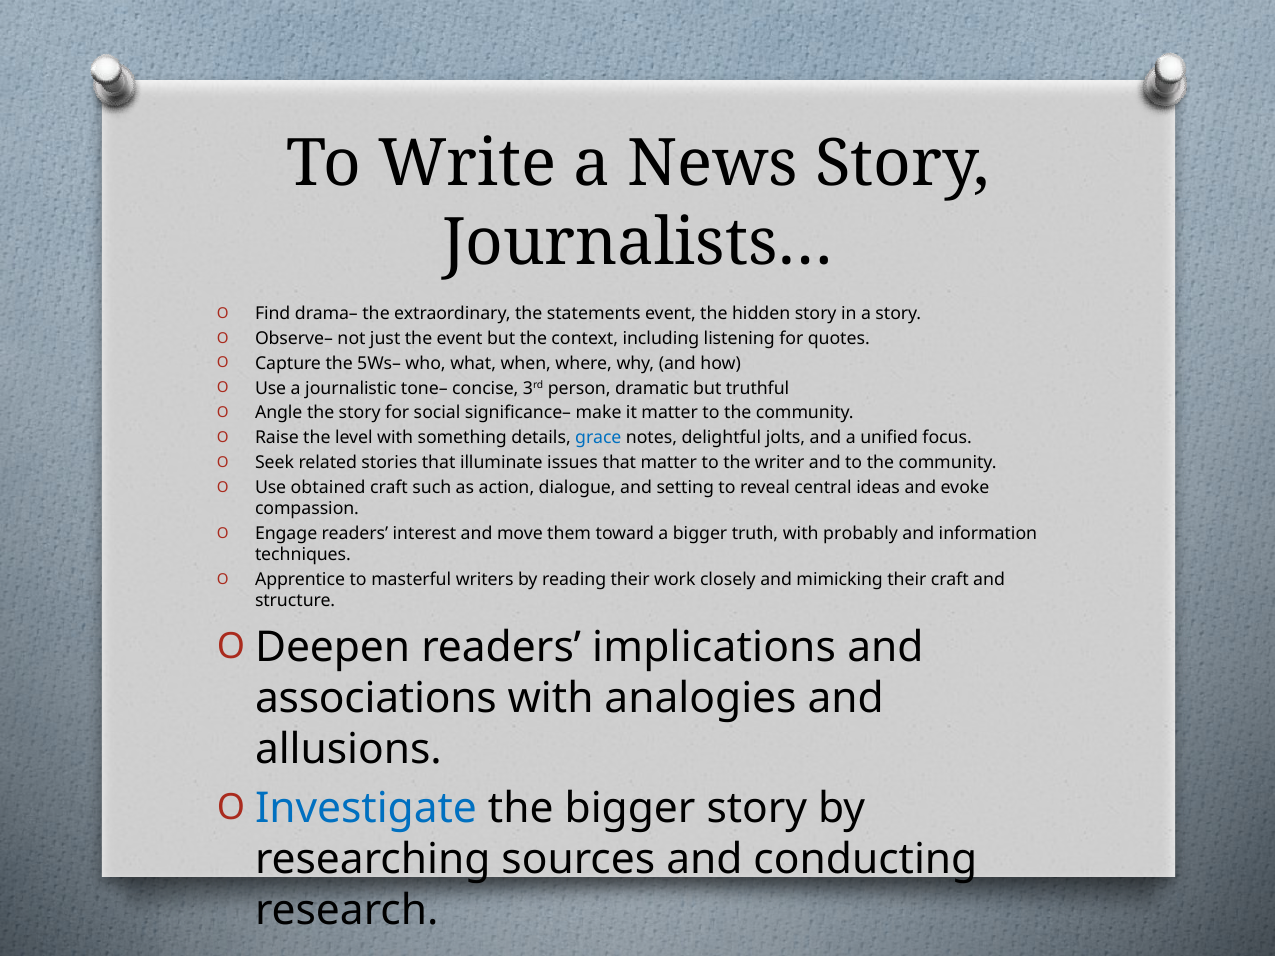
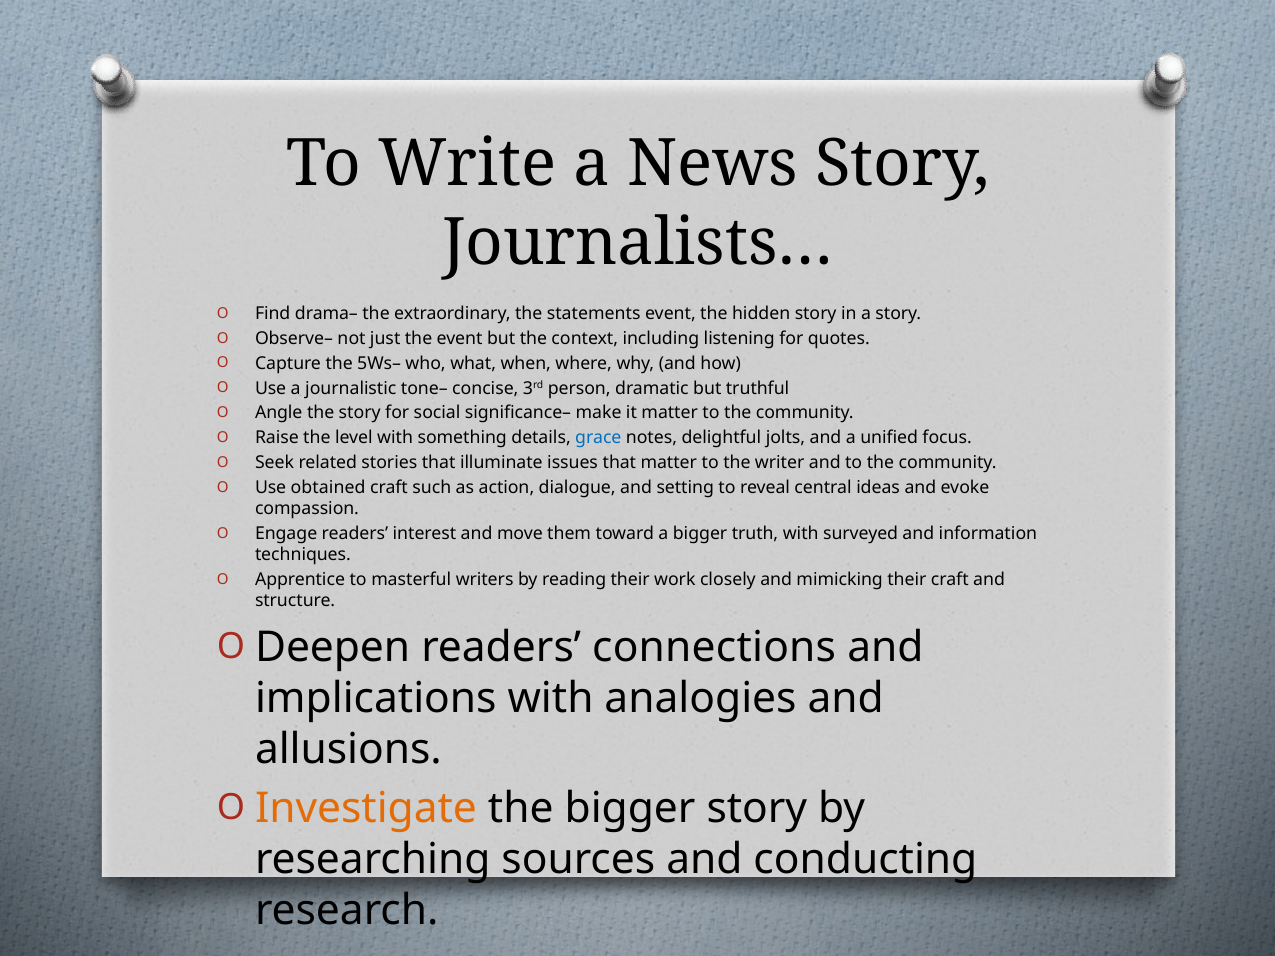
probably: probably -> surveyed (861, 534)
implications: implications -> connections (714, 648)
associations: associations -> implications (376, 699)
Investigate colour: blue -> orange (366, 809)
